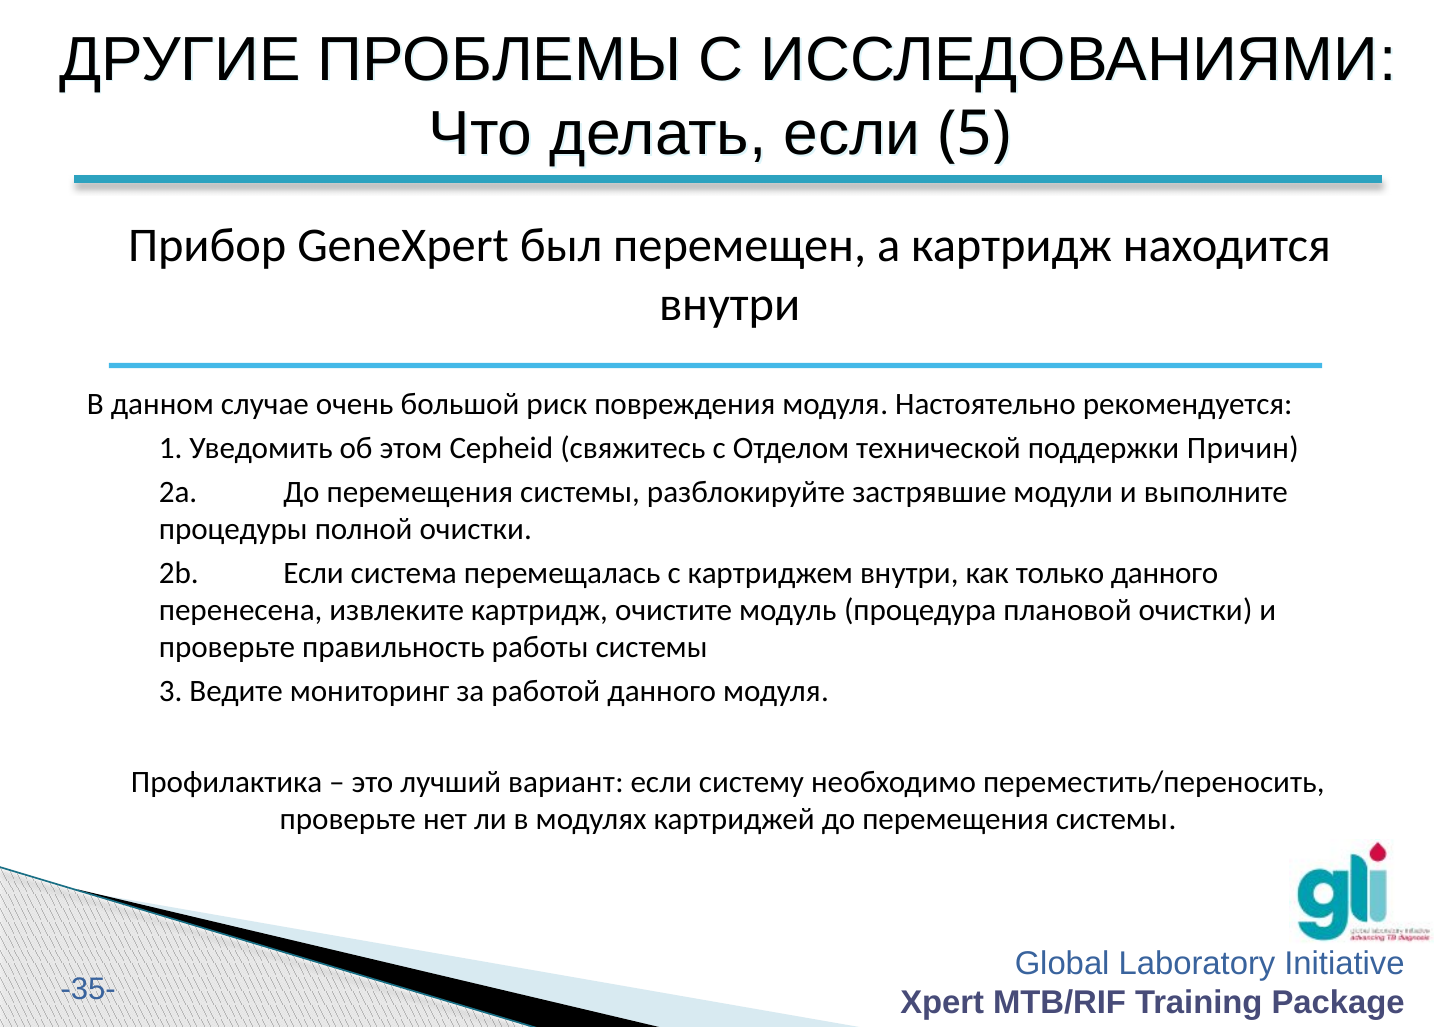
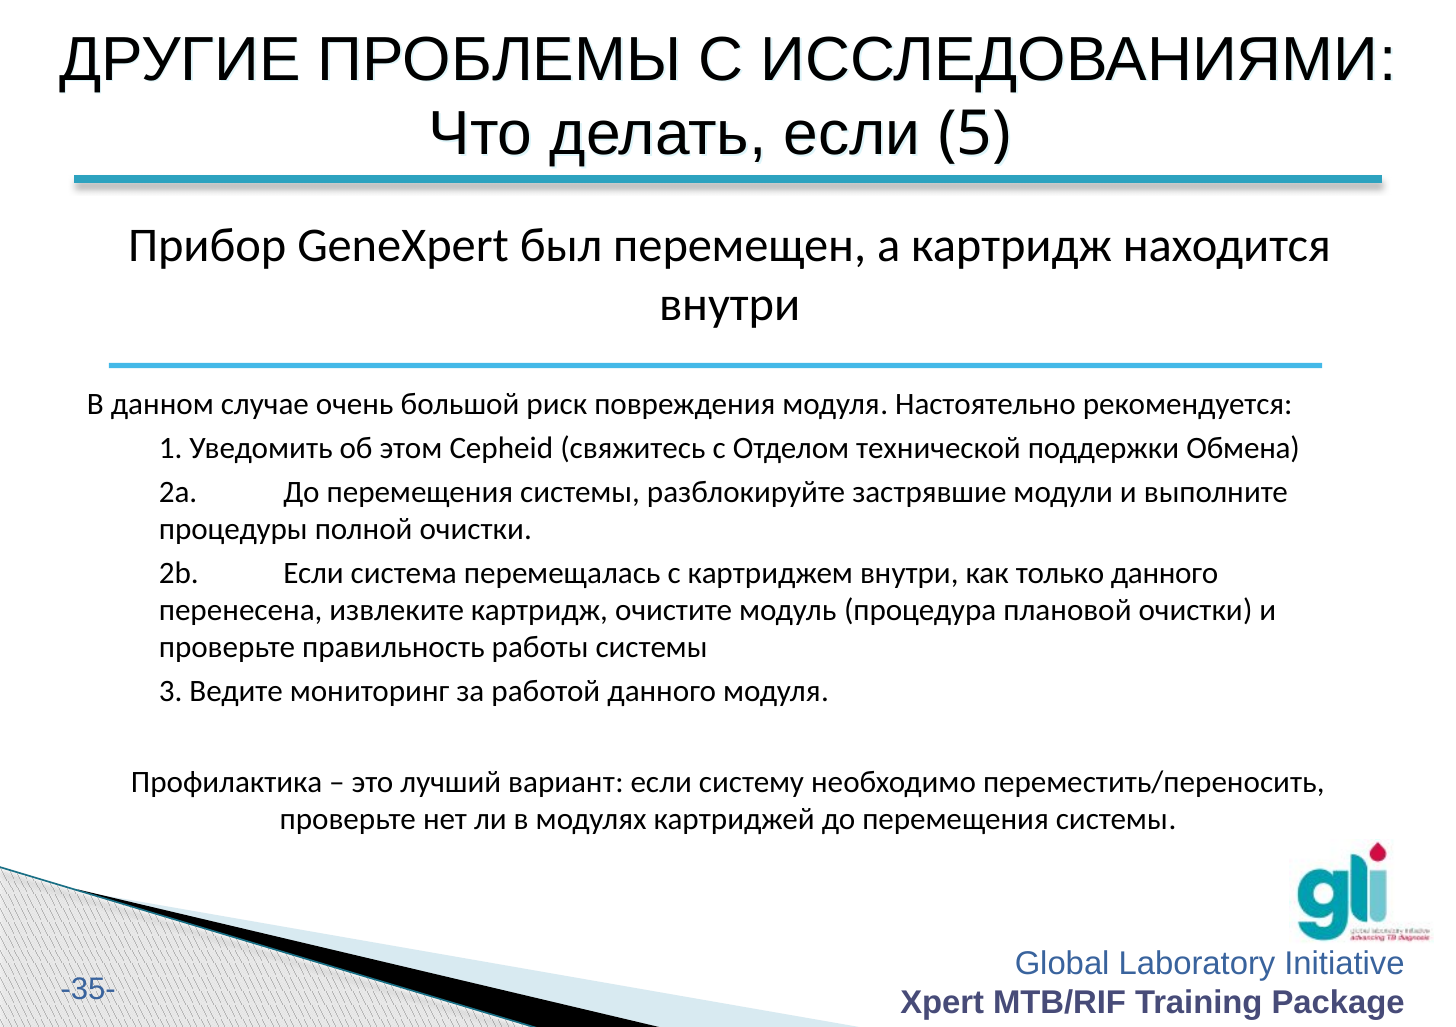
Причин: Причин -> Обмена (1243, 448)
